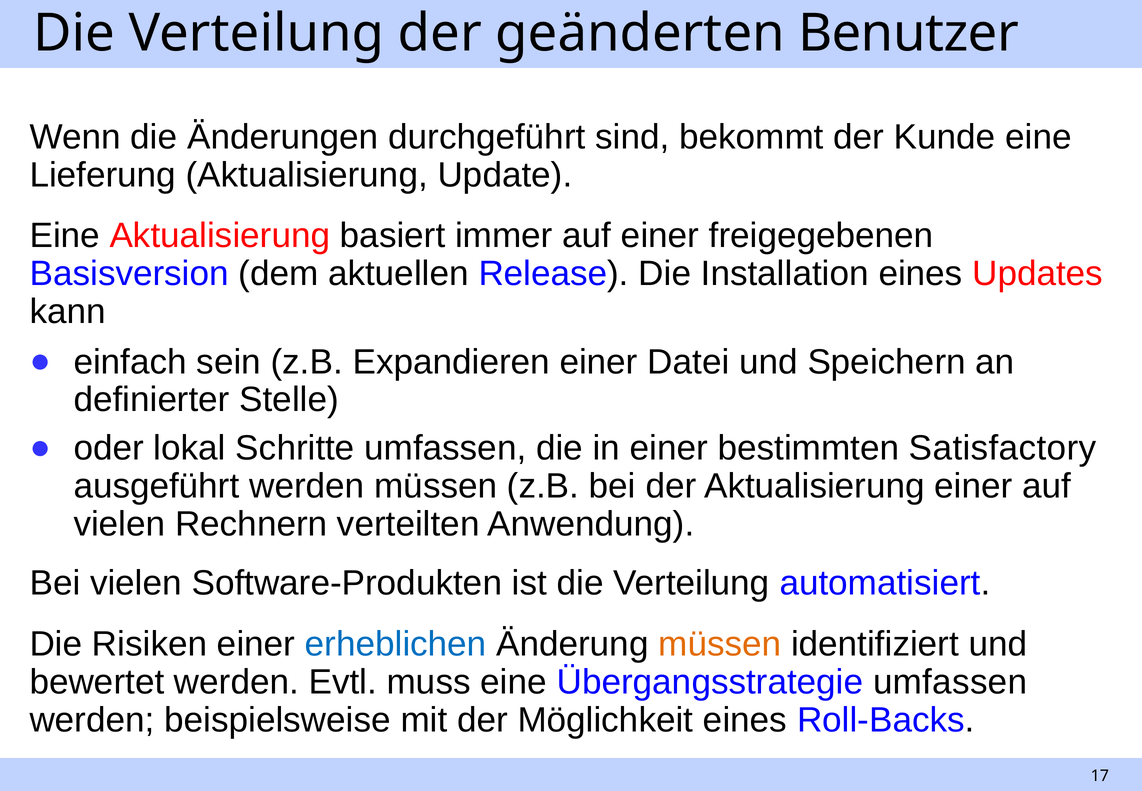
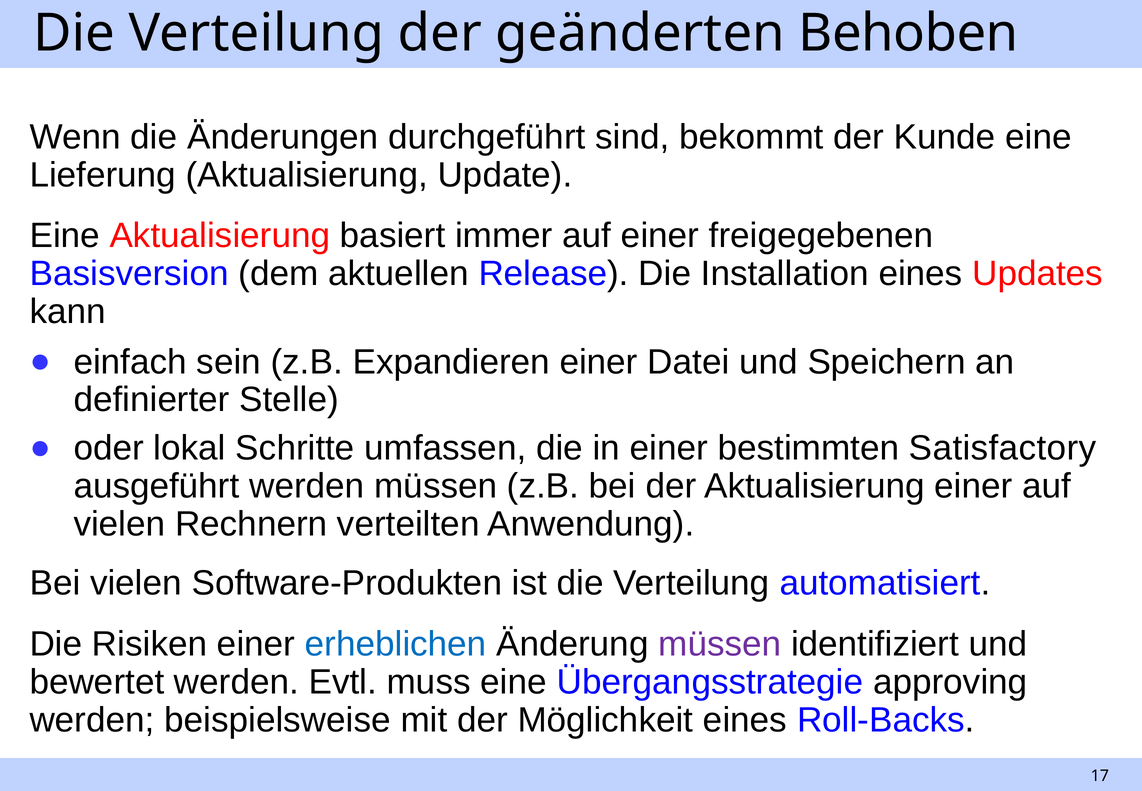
Benutzer: Benutzer -> Behoben (908, 34)
müssen colour: orange -> purple (720, 644)
Übergangsstrategie umfassen: umfassen -> approving (950, 682)
